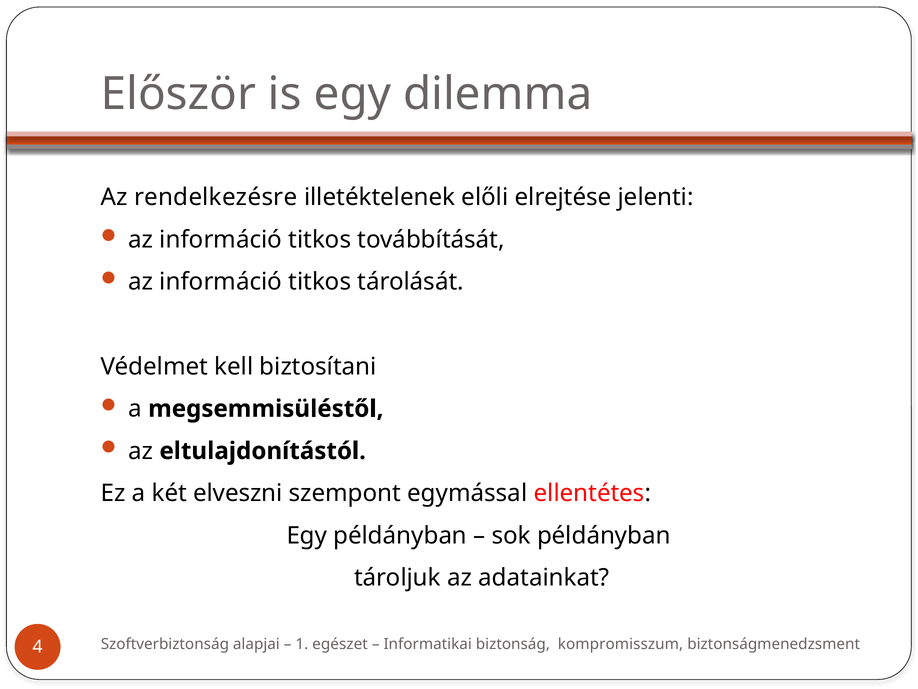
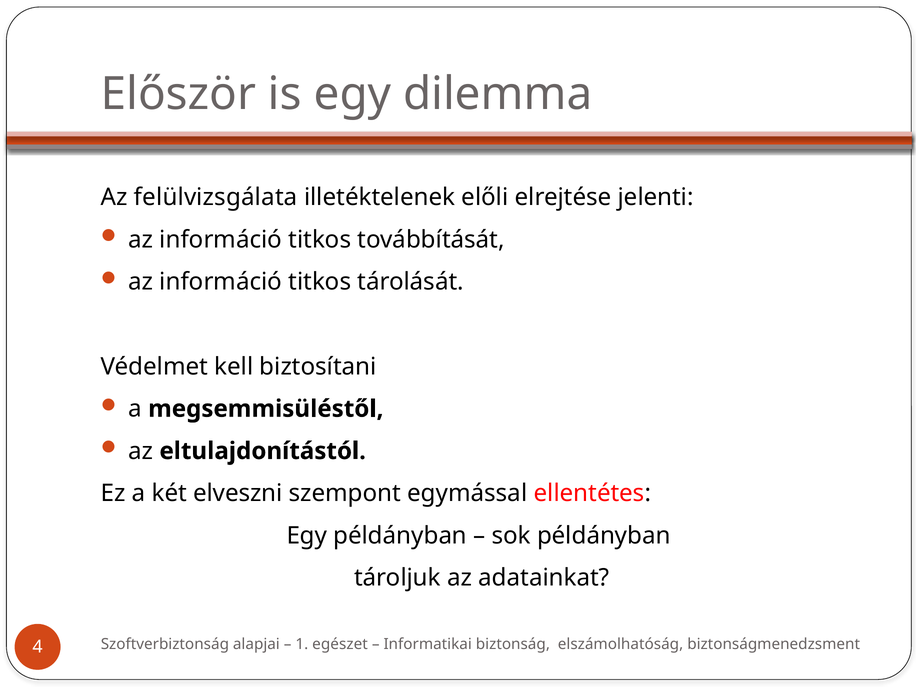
rendelkezésre: rendelkezésre -> felülvizsgálata (216, 197)
kompromisszum: kompromisszum -> elszámolhatóság (621, 644)
